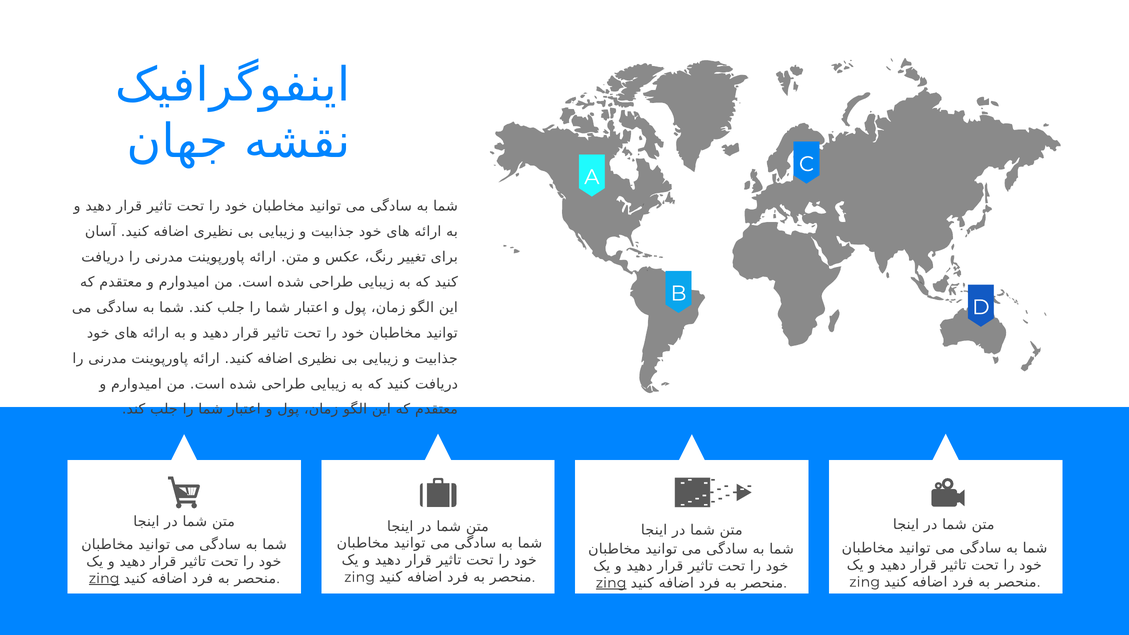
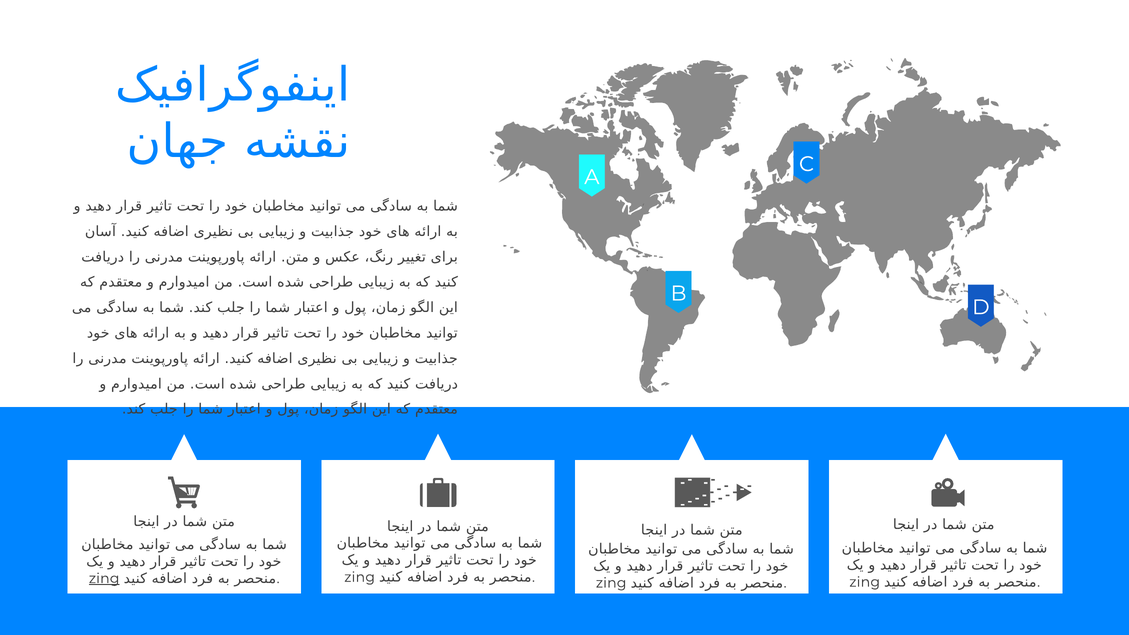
zing underline: present -> none (611, 583)
